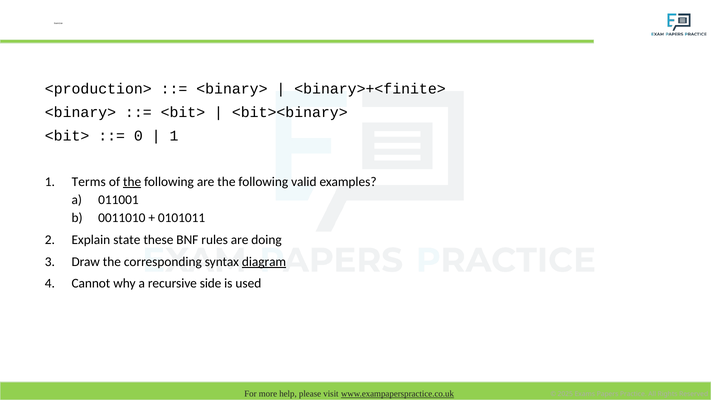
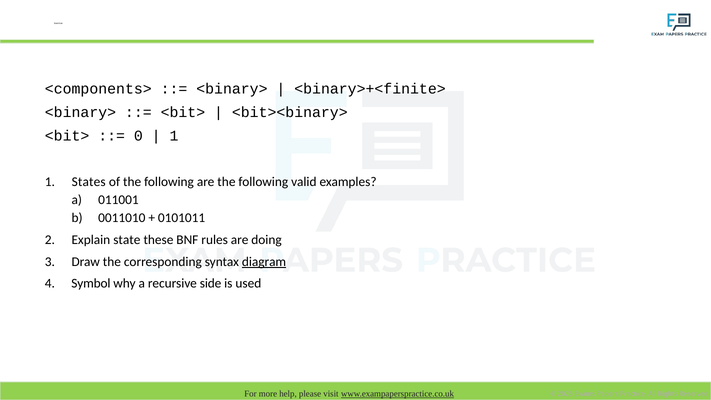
<production>: <production> -> <components> (98, 89)
Terms: Terms -> States (89, 182)
the underline: present -> none (132, 182)
Cannot: Cannot -> Symbol (91, 283)
